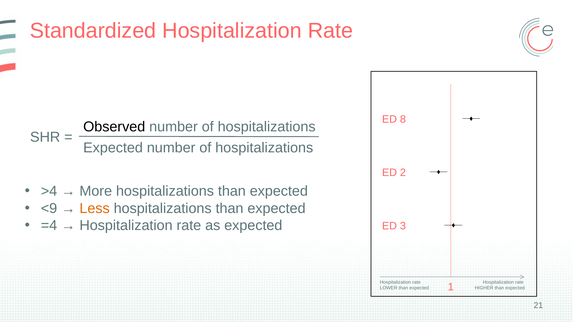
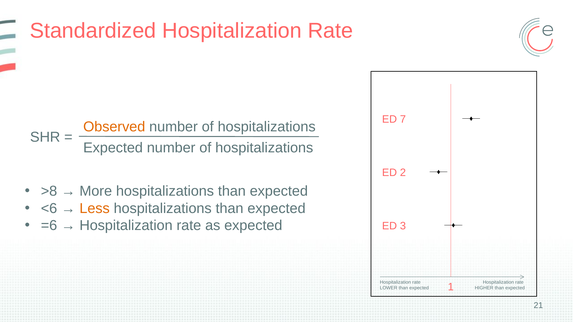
8: 8 -> 7 (403, 119)
Observed colour: black -> orange (114, 127)
>4: >4 -> >8 (49, 191)
<9: <9 -> <6 (49, 209)
=4: =4 -> =6 (49, 226)
